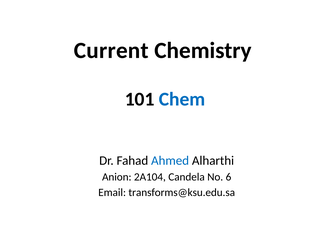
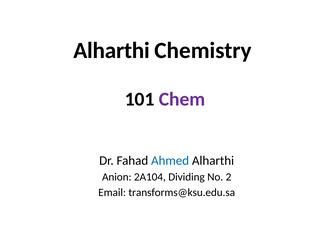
Current: Current -> Alharthi (112, 51)
Chem colour: blue -> purple (182, 99)
Candela: Candela -> Dividing (187, 177)
6: 6 -> 2 (228, 177)
